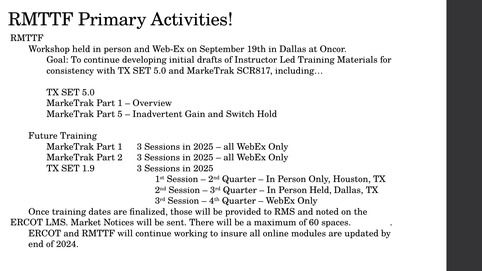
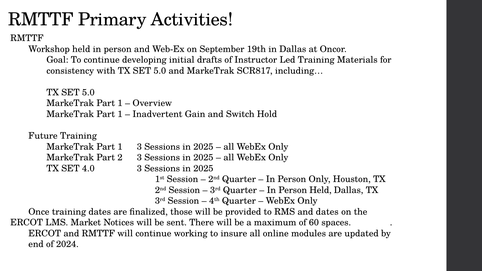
5: 5 -> 1 (120, 114)
1.9: 1.9 -> 4.0 (88, 168)
and noted: noted -> dates (327, 212)
